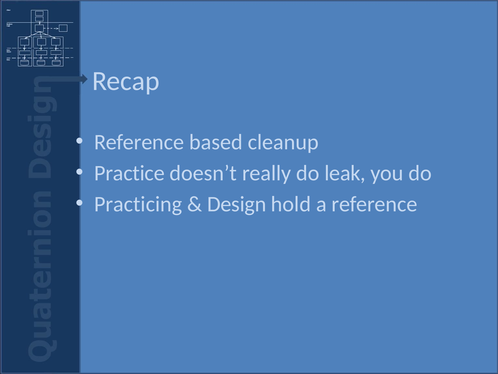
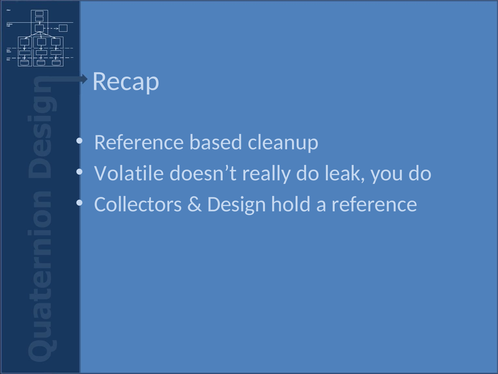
Practice: Practice -> Volatile (129, 173)
Practicing: Practicing -> Collectors (138, 204)
